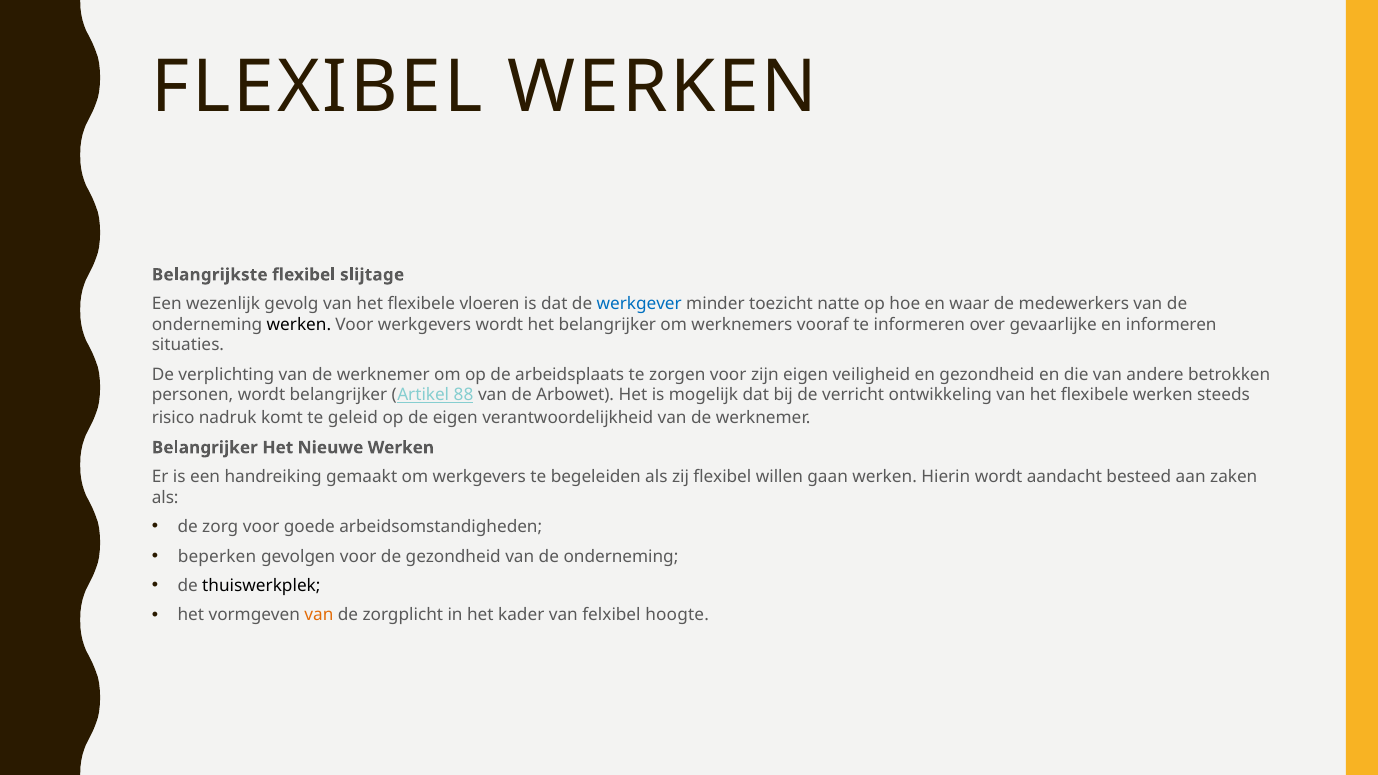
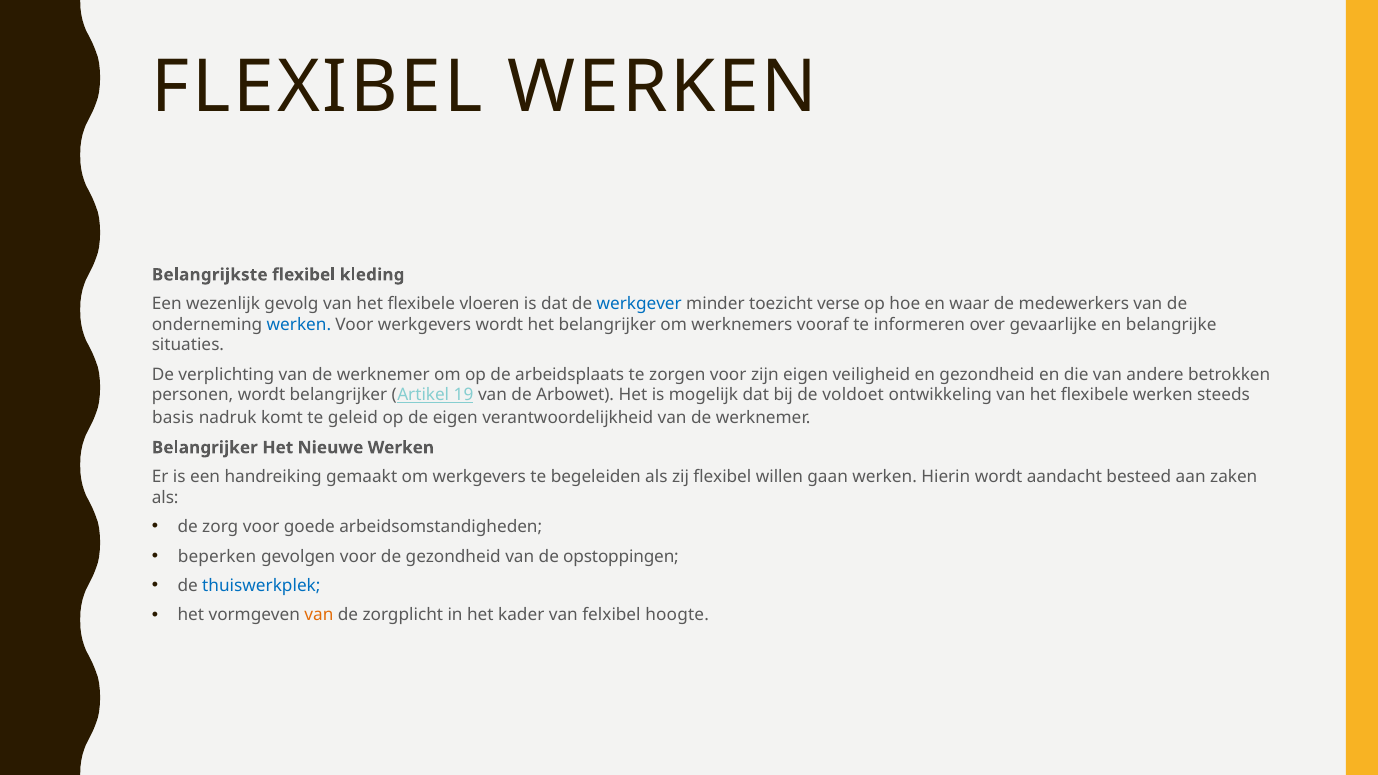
slijtage: slijtage -> kleding (372, 275)
natte: natte -> verse (839, 304)
werken colour: black -> blue (299, 325)
en informeren: informeren -> belangrijke (1171, 325)
88: 88 -> 19 (464, 395)
verricht: verricht -> voldoet (853, 395)
risico: risico -> basis (173, 418)
gezondheid van de onderneming: onderneming -> opstoppingen (621, 556)
thuiswerkplek colour: black -> blue (261, 586)
